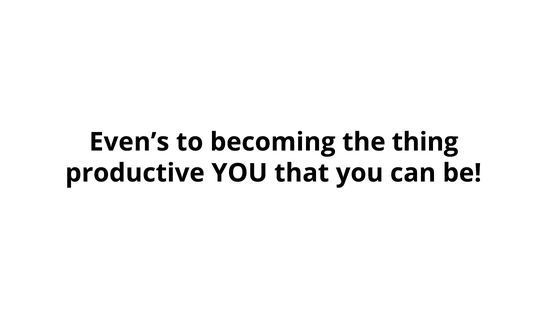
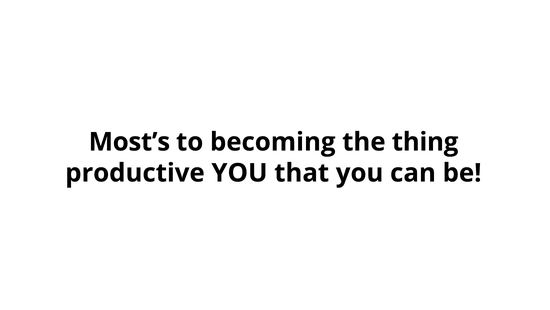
Even’s: Even’s -> Most’s (129, 142)
